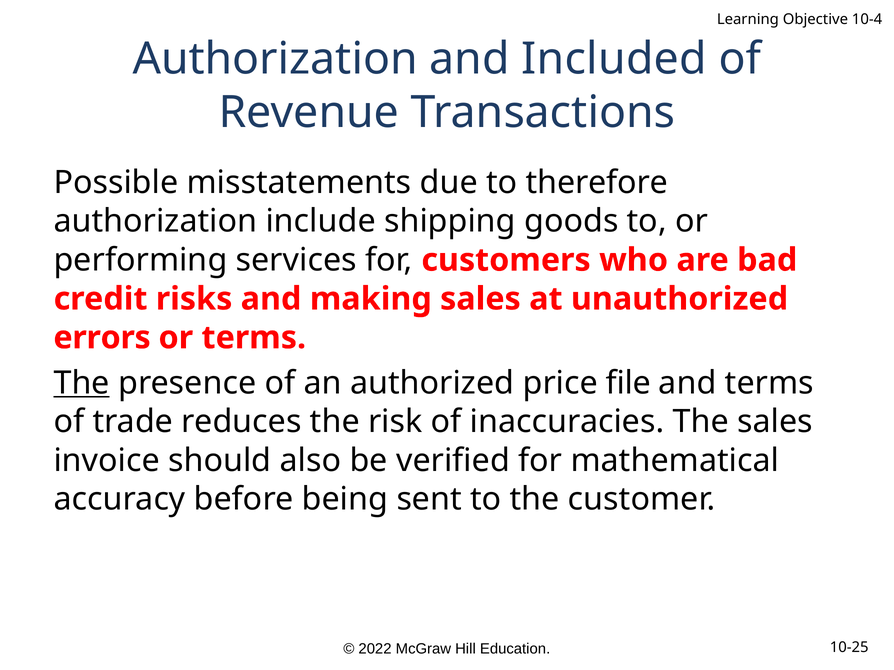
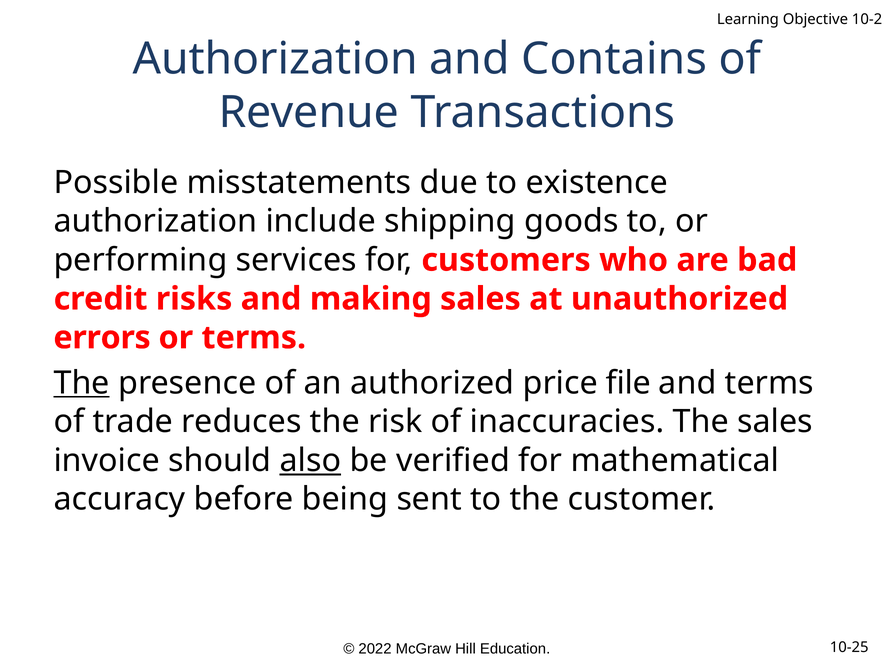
10-4: 10-4 -> 10-2 (867, 19)
Included: Included -> Contains (614, 59)
therefore: therefore -> existence (597, 183)
also underline: none -> present (310, 461)
